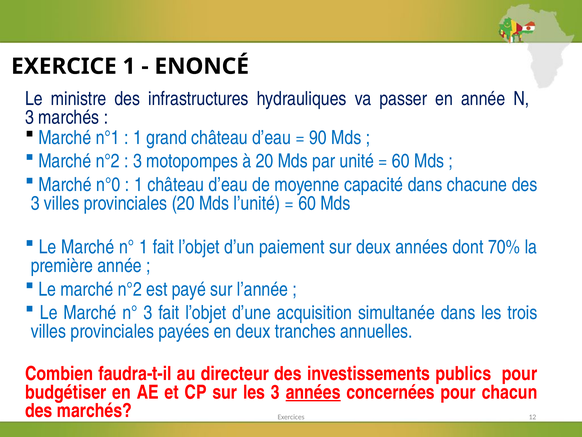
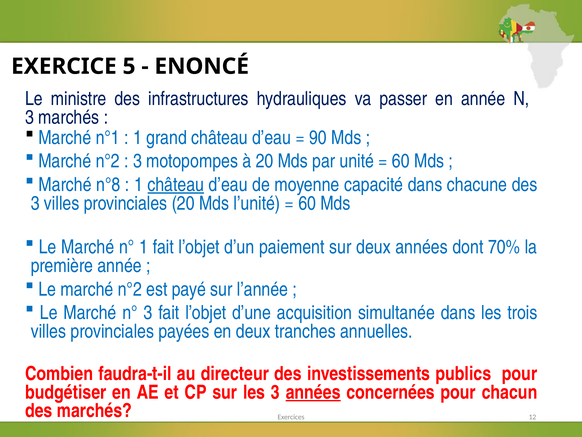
EXERCICE 1: 1 -> 5 (129, 66)
n°0: n°0 -> n°8 (108, 185)
château underline: none -> present (176, 185)
